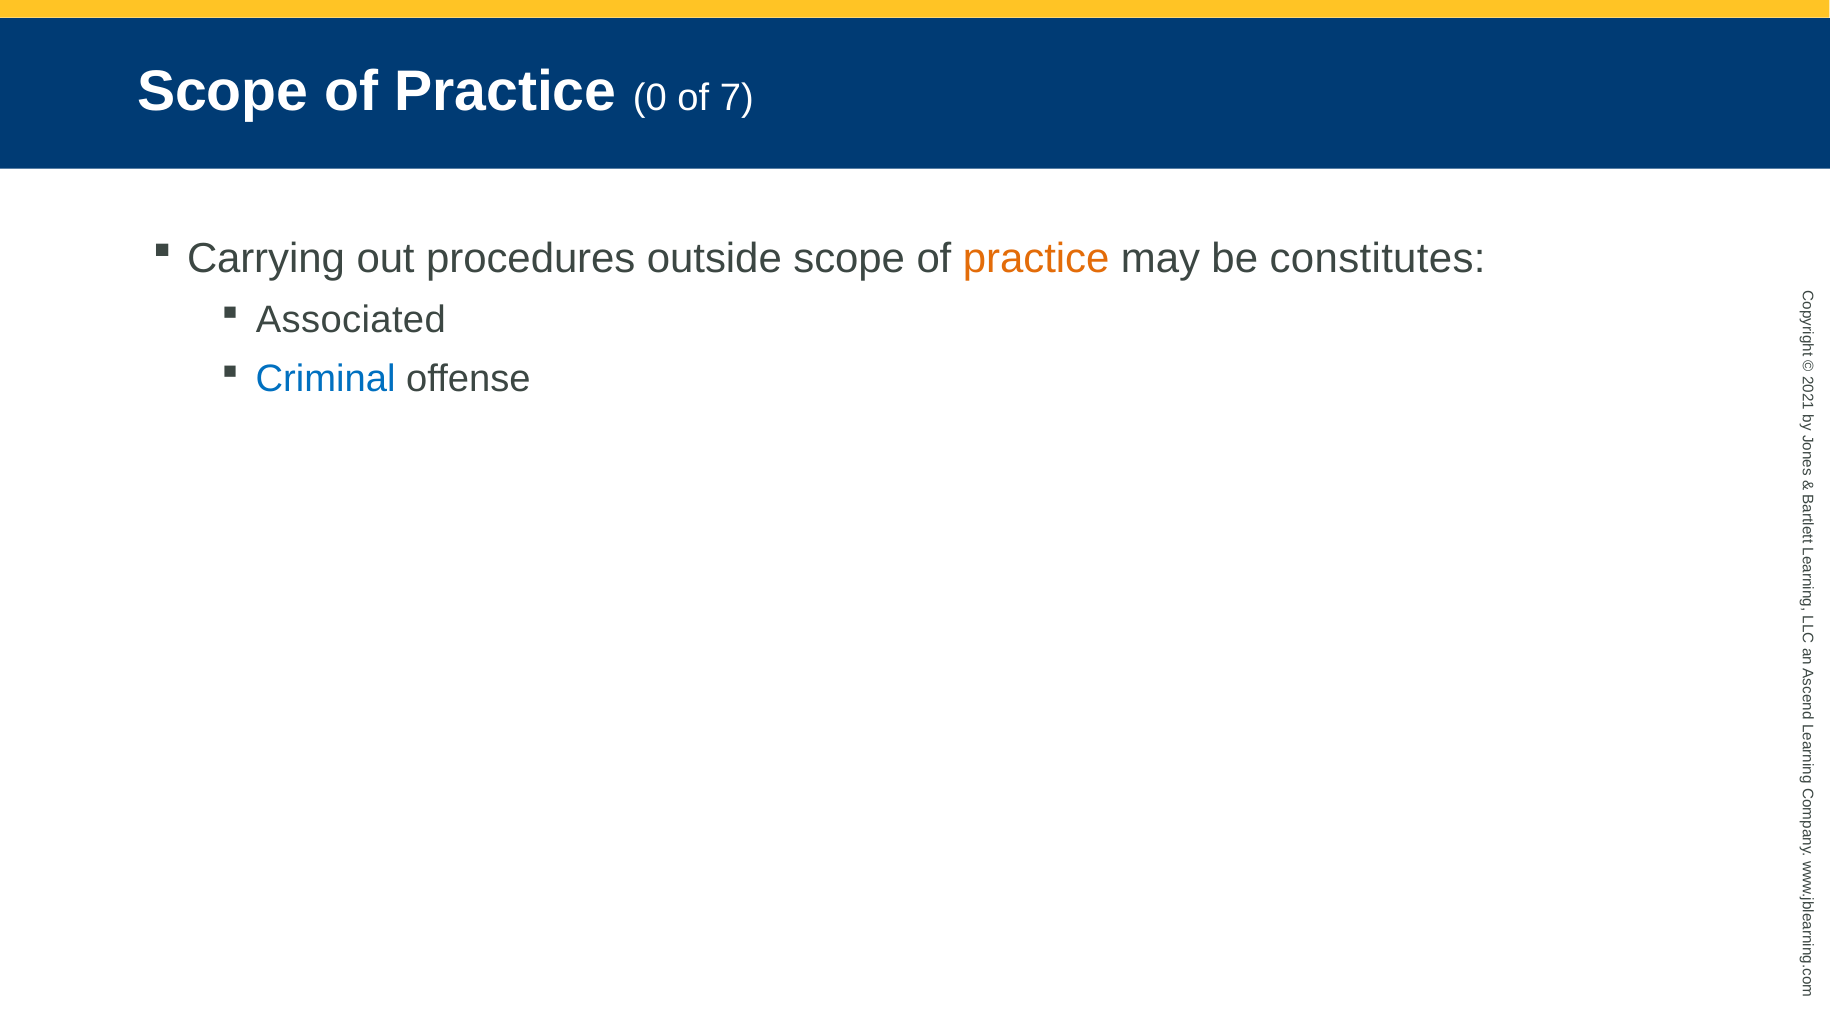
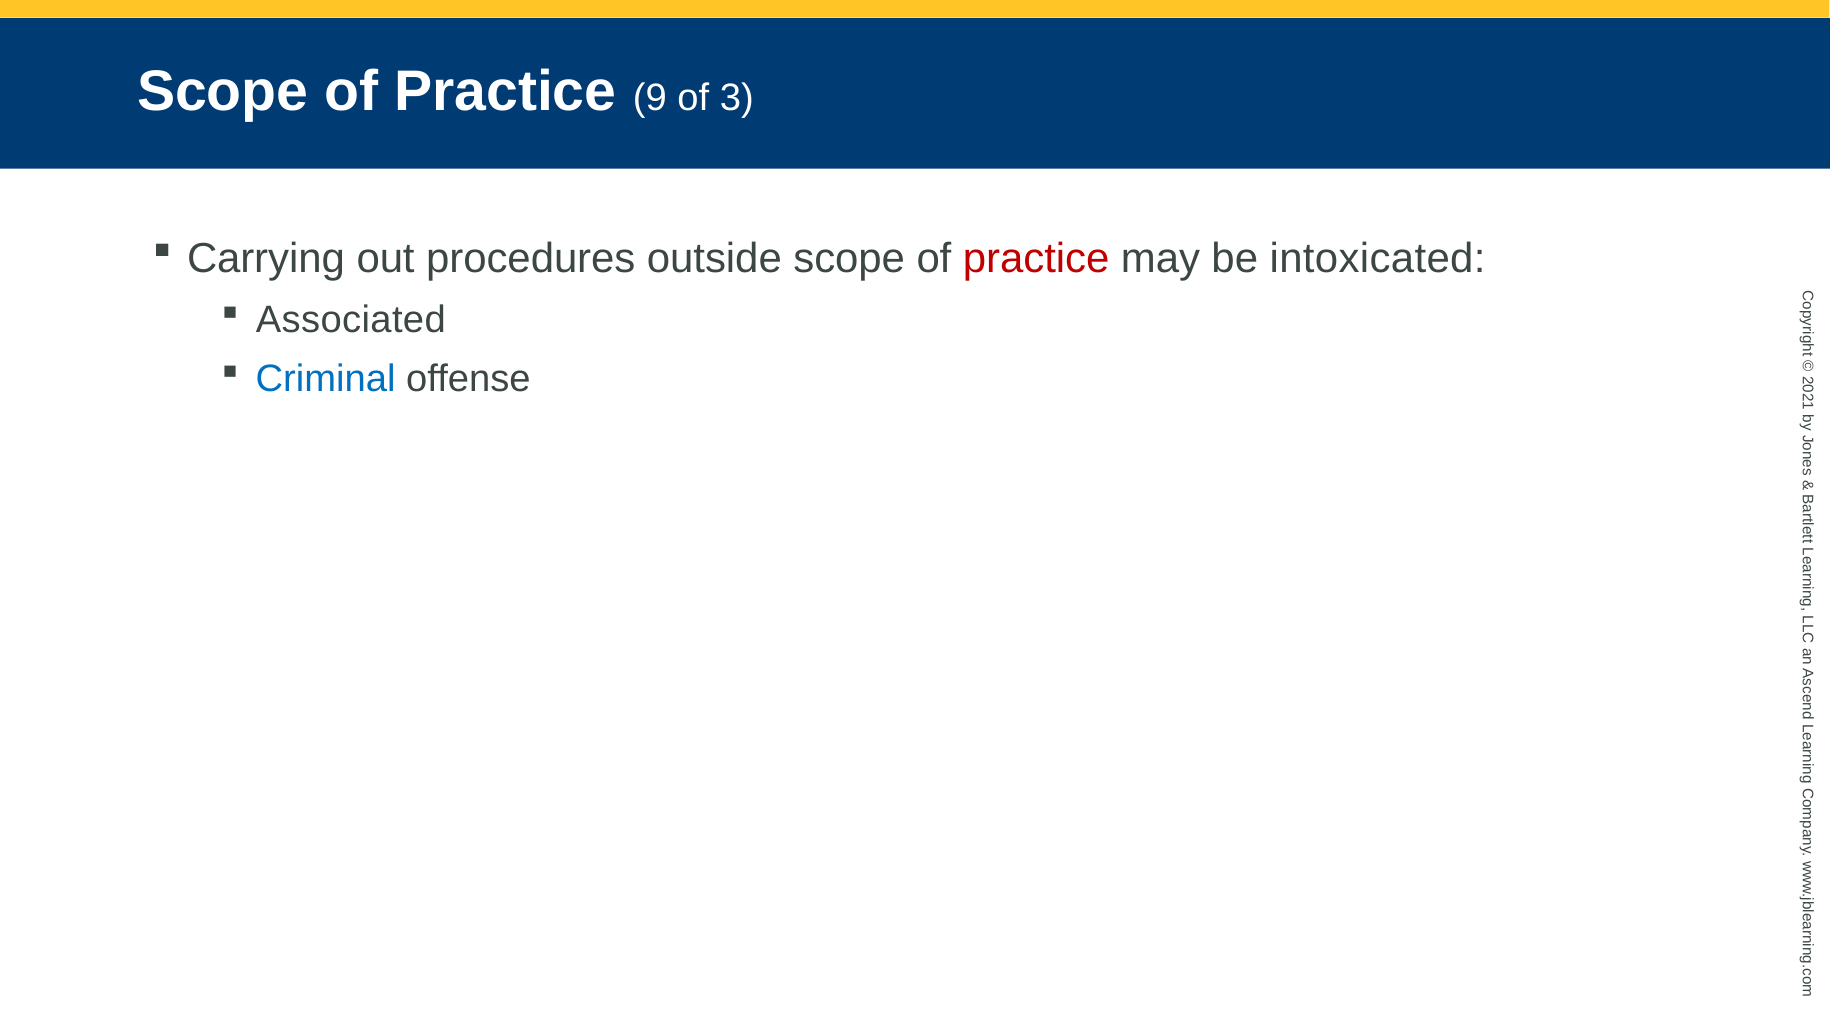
Practice 0: 0 -> 9 (650, 98)
7: 7 -> 3 (737, 98)
practice colour: orange -> red (1036, 259)
constitutes: constitutes -> intoxicated (1378, 259)
